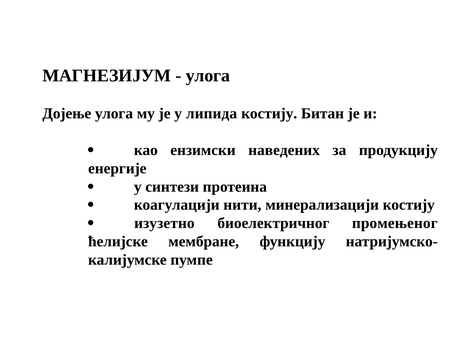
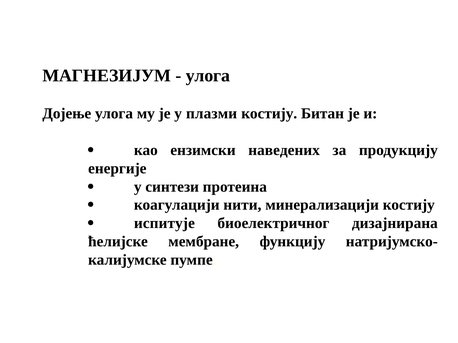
липида: липида -> плазми (212, 114)
изузетно: изузетно -> испитује (164, 224)
промењеног: промењеног -> дизајнирана (395, 224)
